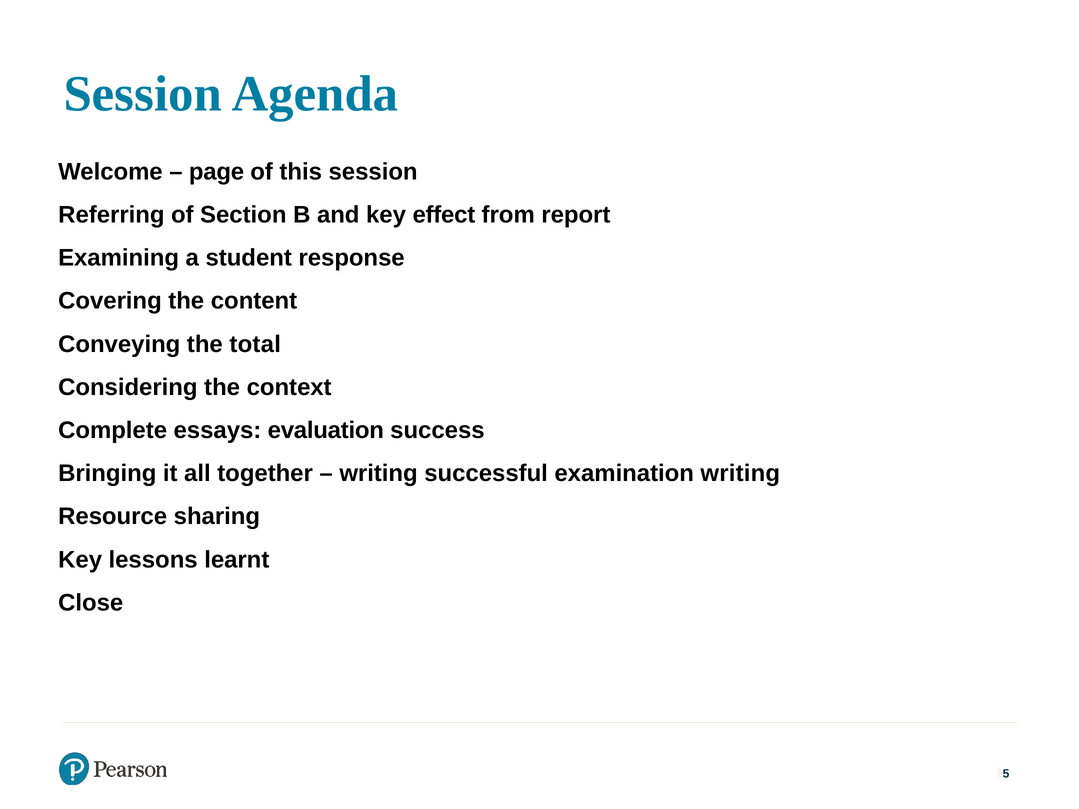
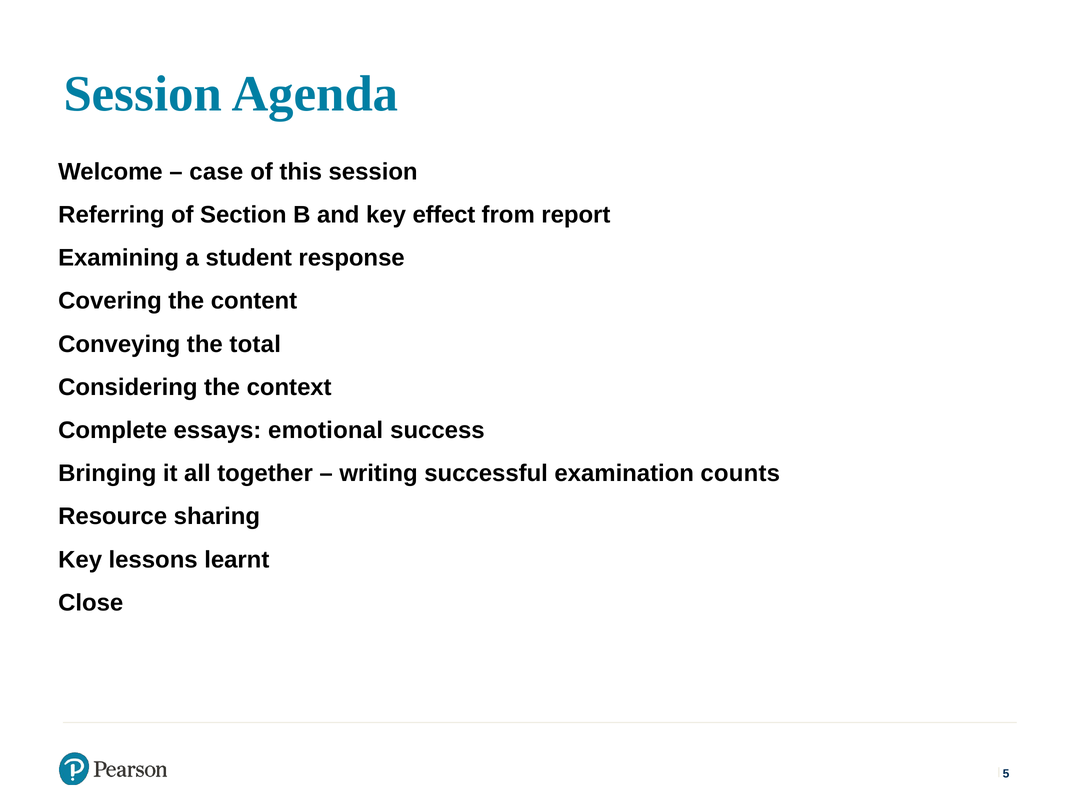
page: page -> case (216, 172)
evaluation: evaluation -> emotional (326, 430)
examination writing: writing -> counts (740, 474)
